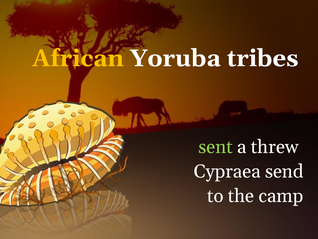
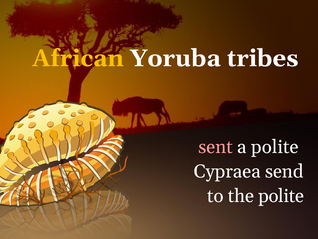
sent colour: light green -> pink (216, 147)
a threw: threw -> polite (275, 147)
the camp: camp -> polite (281, 196)
